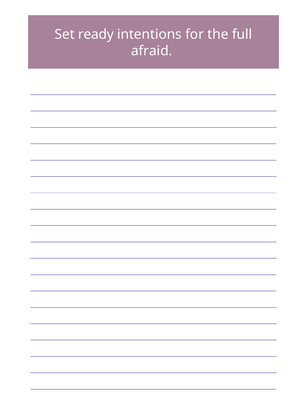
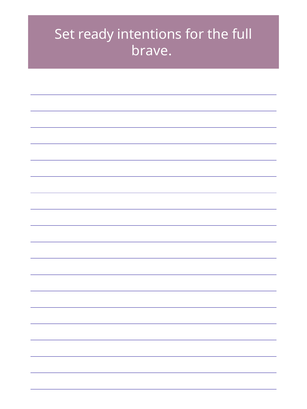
afraid: afraid -> brave (152, 51)
